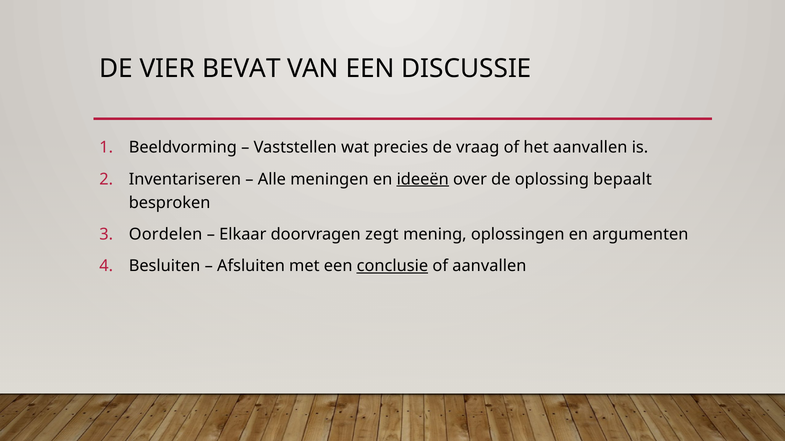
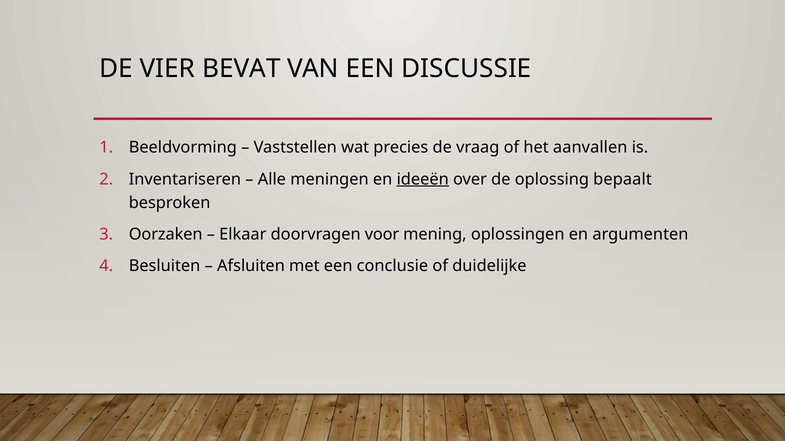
Oordelen: Oordelen -> Oorzaken (166, 235)
zegt: zegt -> voor (382, 235)
conclusie underline: present -> none (392, 266)
of aanvallen: aanvallen -> duidelijke (489, 266)
